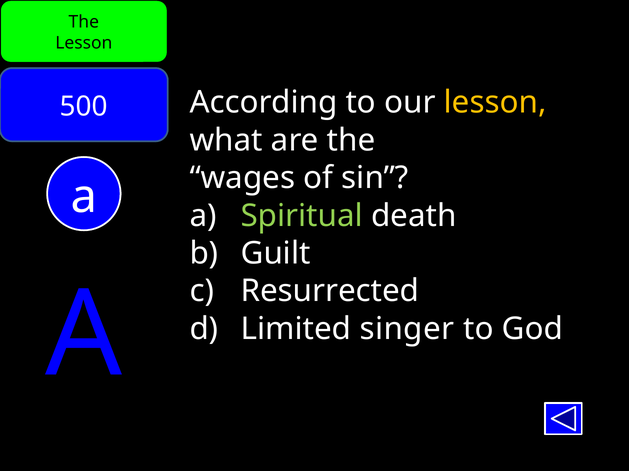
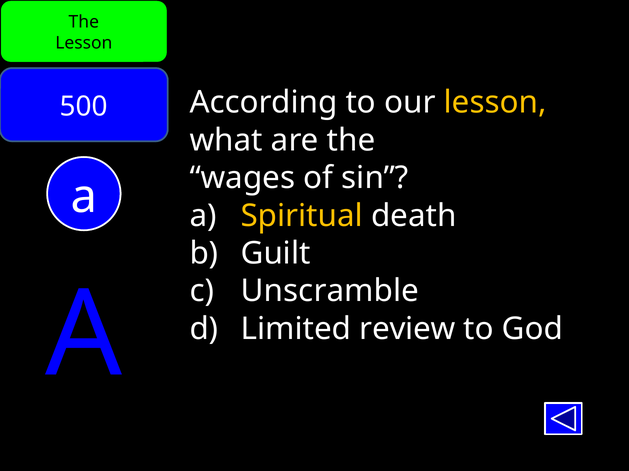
Spiritual colour: light green -> yellow (302, 216)
Resurrected: Resurrected -> Unscramble (330, 291)
singer: singer -> review (407, 329)
